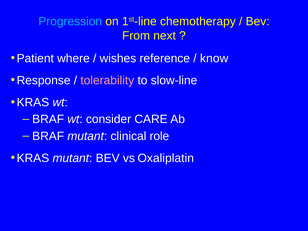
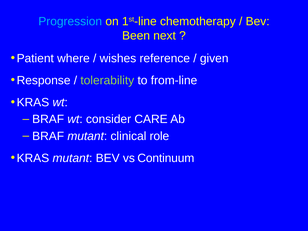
From: From -> Been (136, 36)
know: know -> given (214, 58)
tolerability colour: pink -> light green (107, 80)
slow-line: slow-line -> from-line (174, 80)
Oxaliplatin: Oxaliplatin -> Continuum (166, 158)
